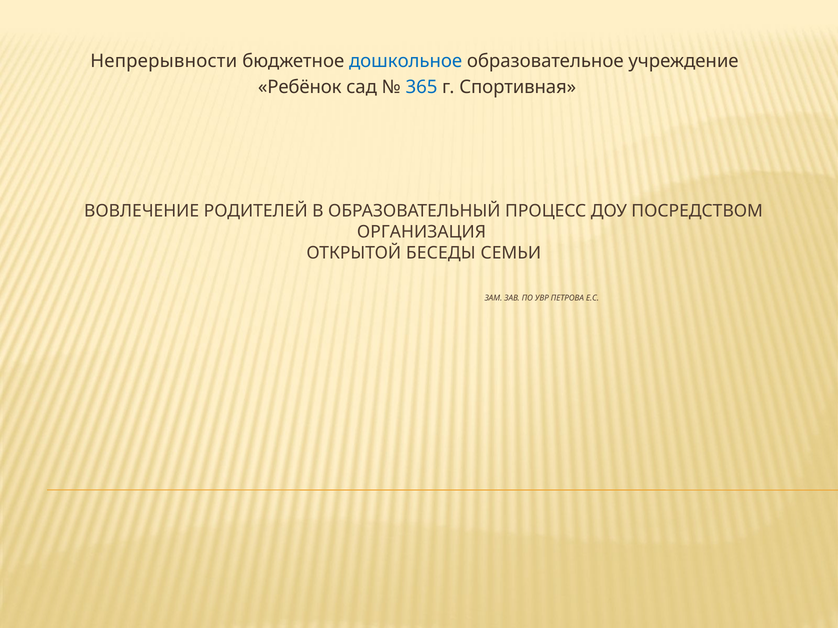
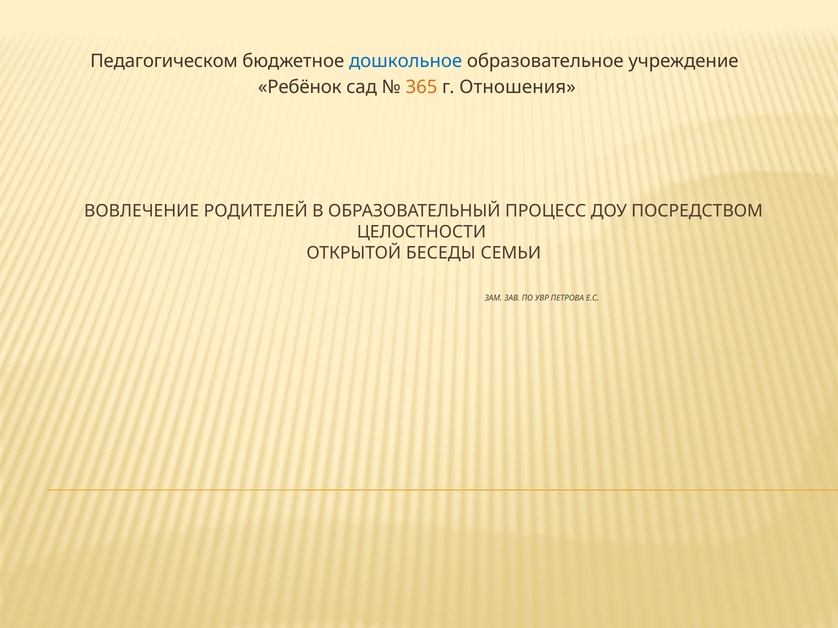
Непрерывности: Непрерывности -> Педагогическом (164, 61)
365 colour: blue -> orange (421, 87)
Спортивная: Спортивная -> Отношения (518, 87)
ОРГАНИЗАЦИЯ: ОРГАНИЗАЦИЯ -> ЦЕЛОСТНОСТИ (421, 232)
